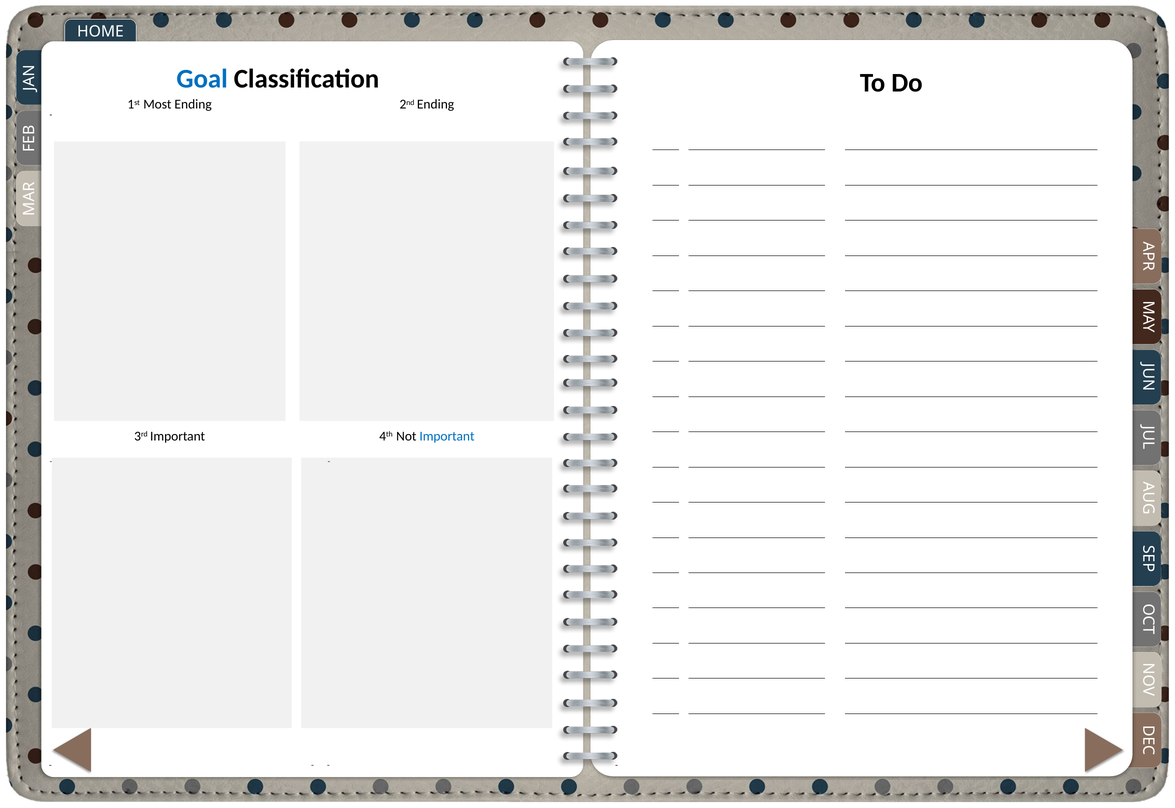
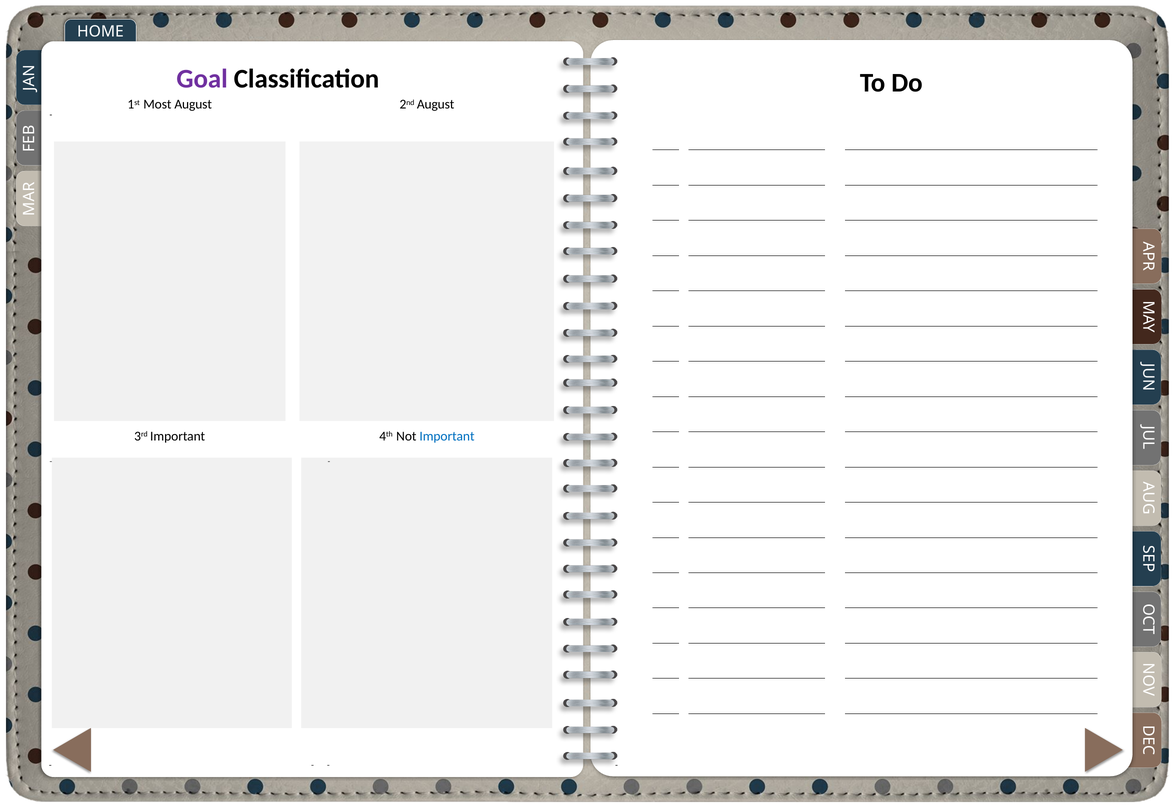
Goal colour: blue -> purple (202, 79)
Most Ending: Ending -> August (193, 104)
2nd Ending: Ending -> August (436, 104)
